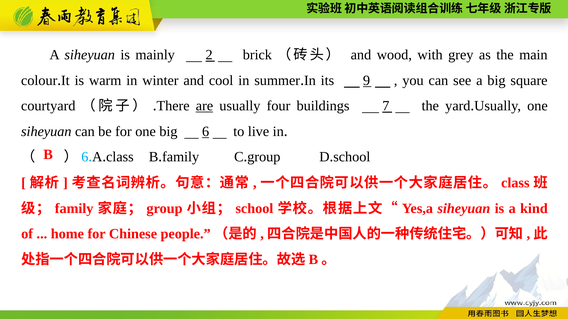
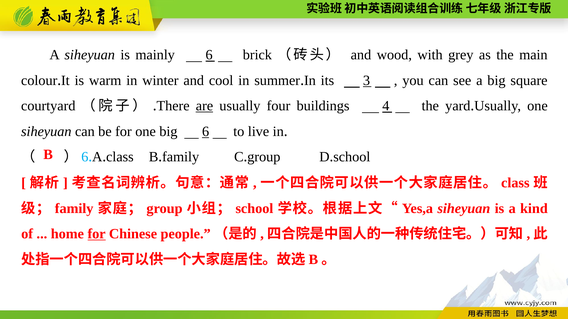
mainly 2: 2 -> 6 (209, 55)
9: 9 -> 3 (367, 81)
7: 7 -> 4 (386, 106)
for underline: none -> present (97, 234)
